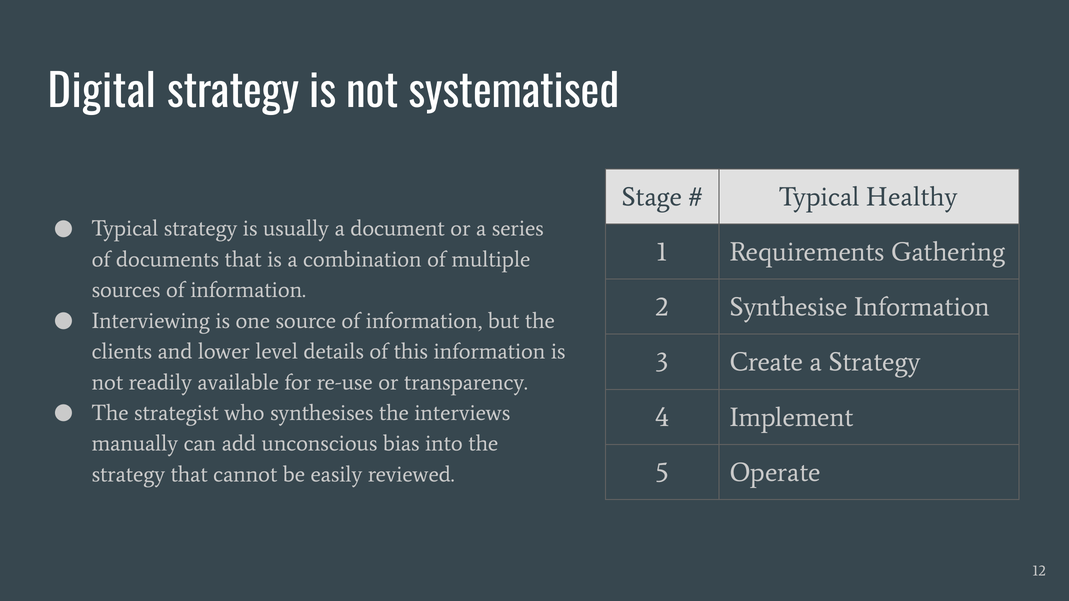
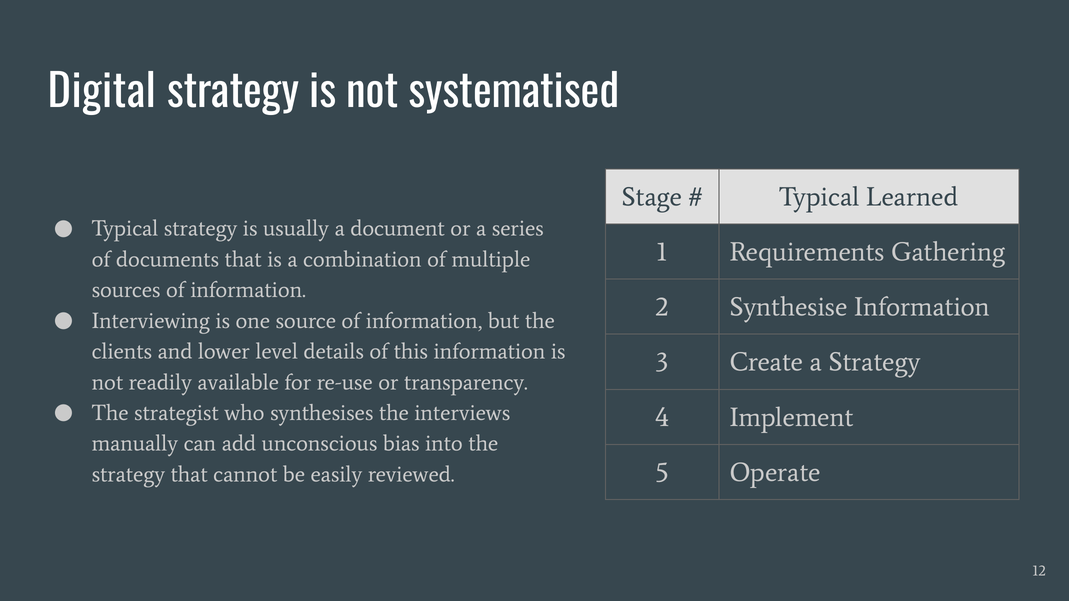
Healthy: Healthy -> Learned (912, 197)
